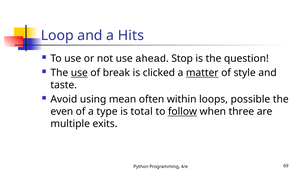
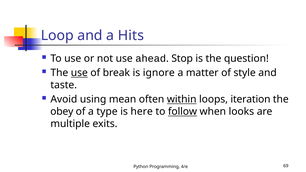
clicked: clicked -> ignore (159, 73)
matter underline: present -> none (202, 73)
within underline: none -> present (182, 99)
possible: possible -> iteration (250, 99)
even: even -> obey (62, 112)
total: total -> here (142, 112)
three: three -> looks (241, 112)
